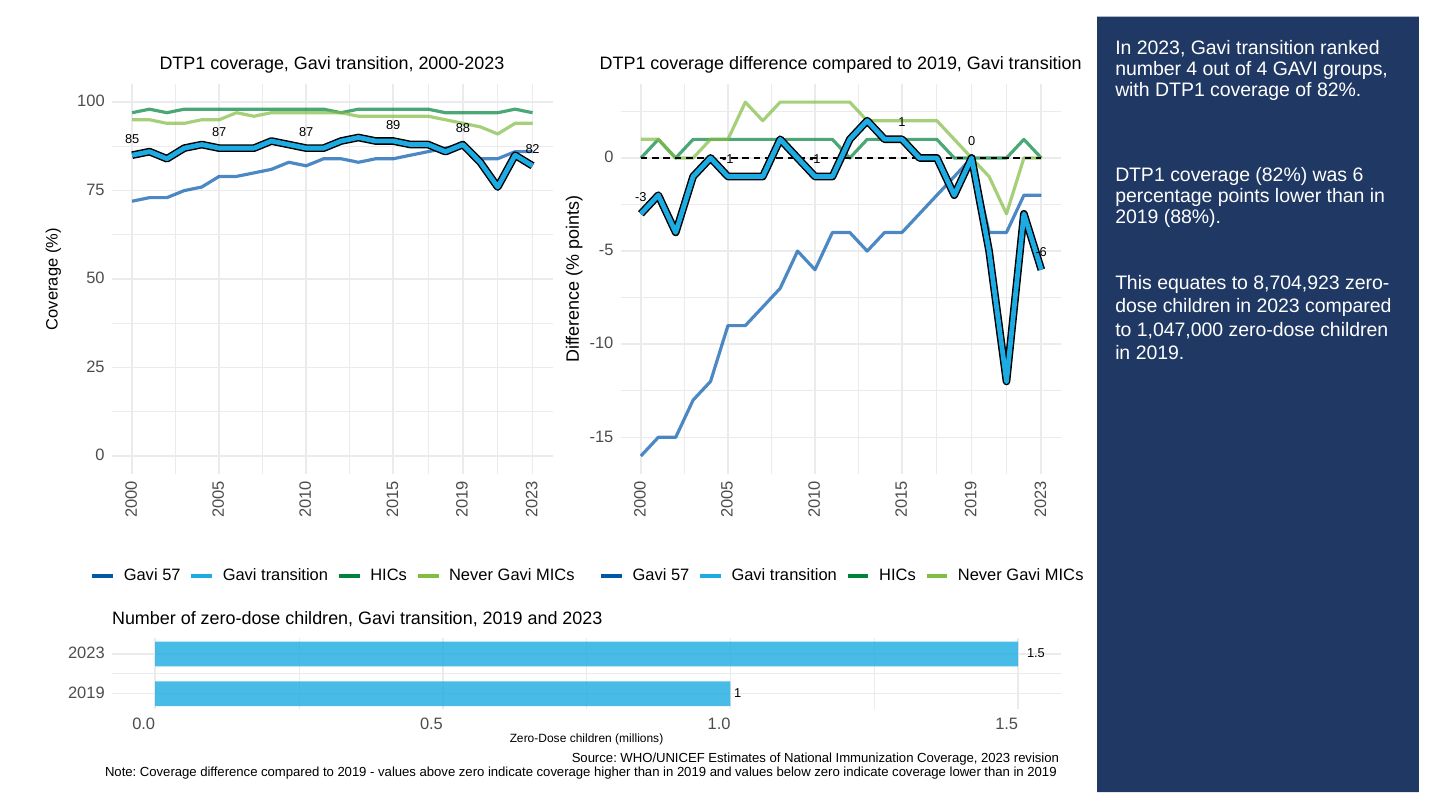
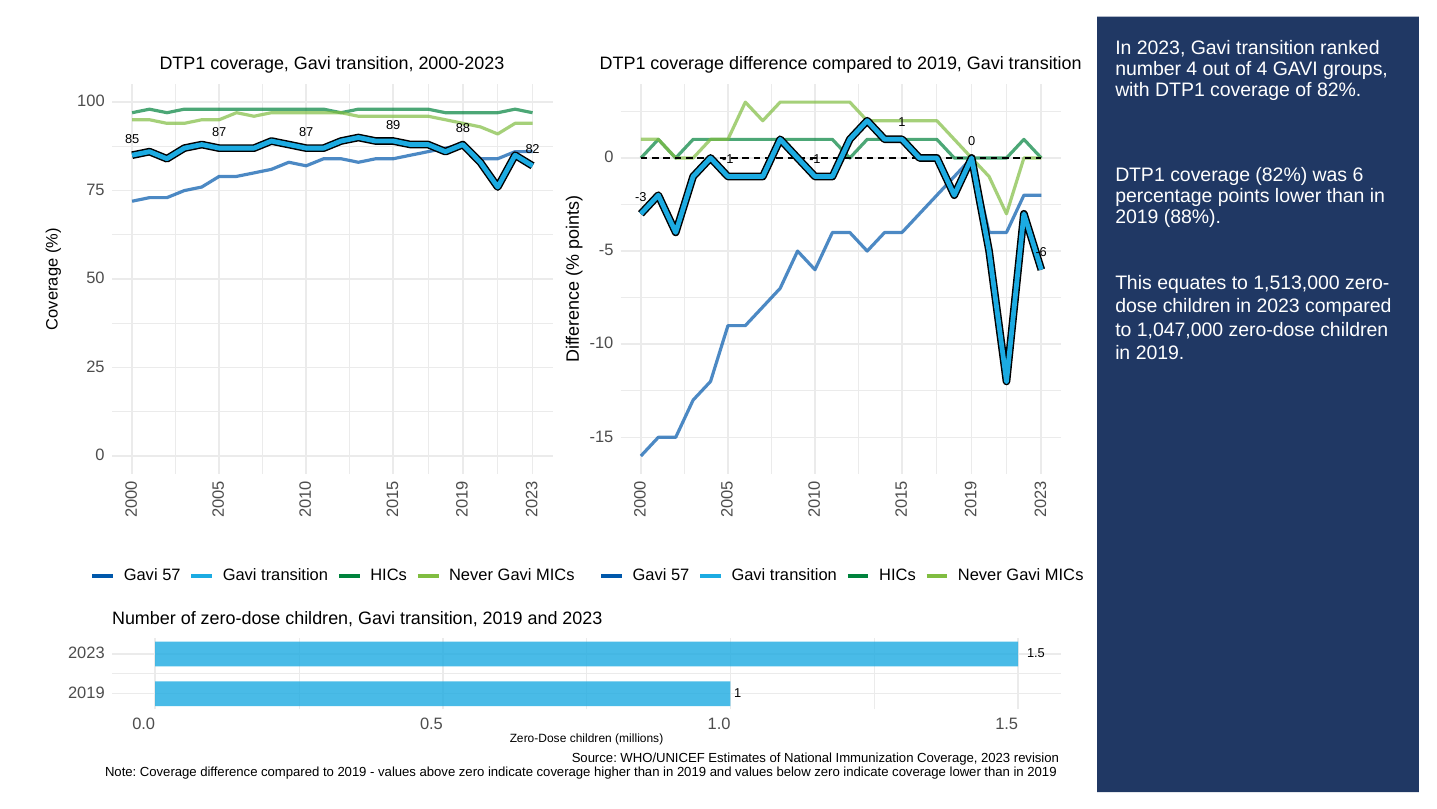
8,704,923: 8,704,923 -> 1,513,000 (1297, 283)
